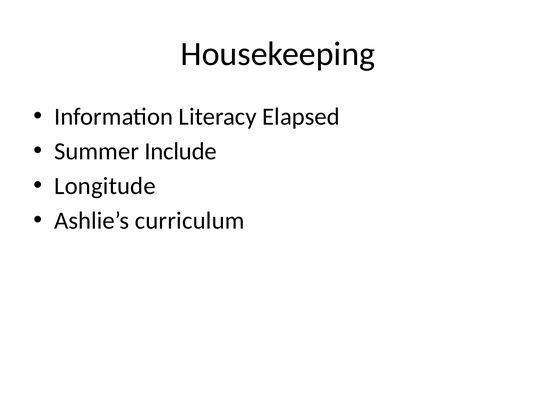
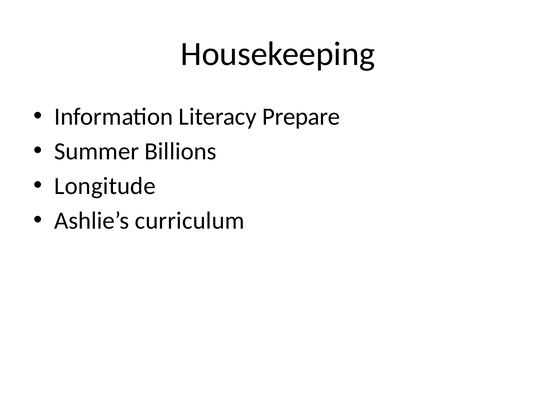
Elapsed: Elapsed -> Prepare (301, 117)
Include: Include -> Billions (180, 151)
